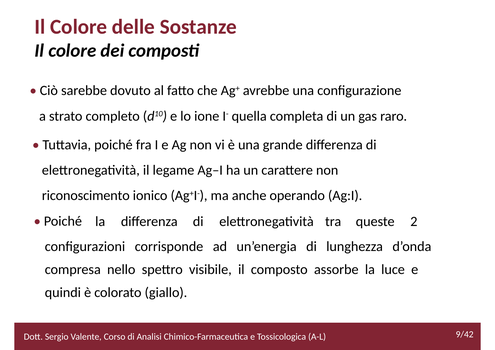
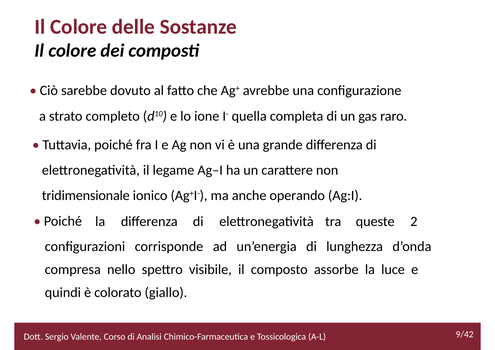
riconoscimento: riconoscimento -> tridimensionale (86, 196)
